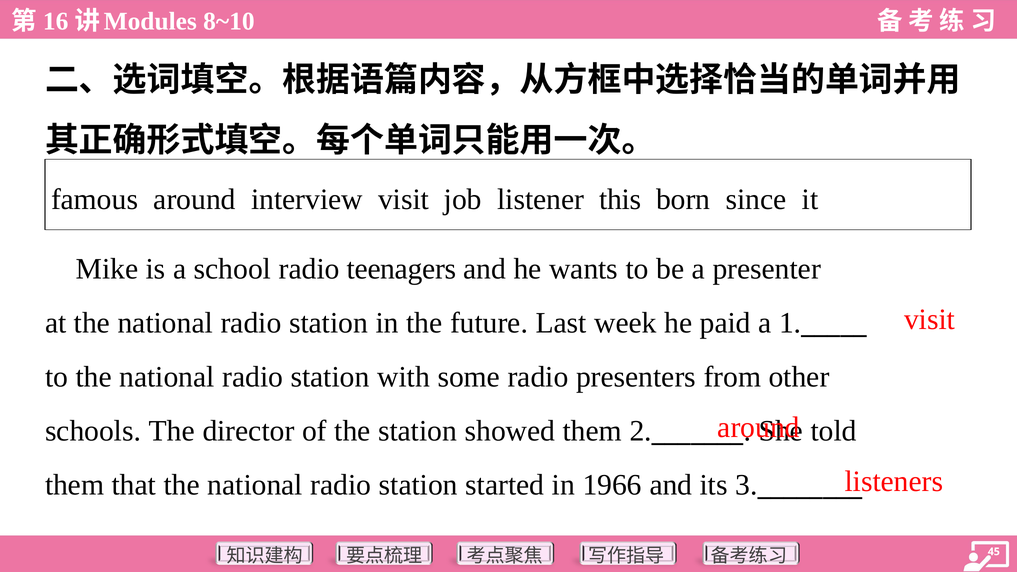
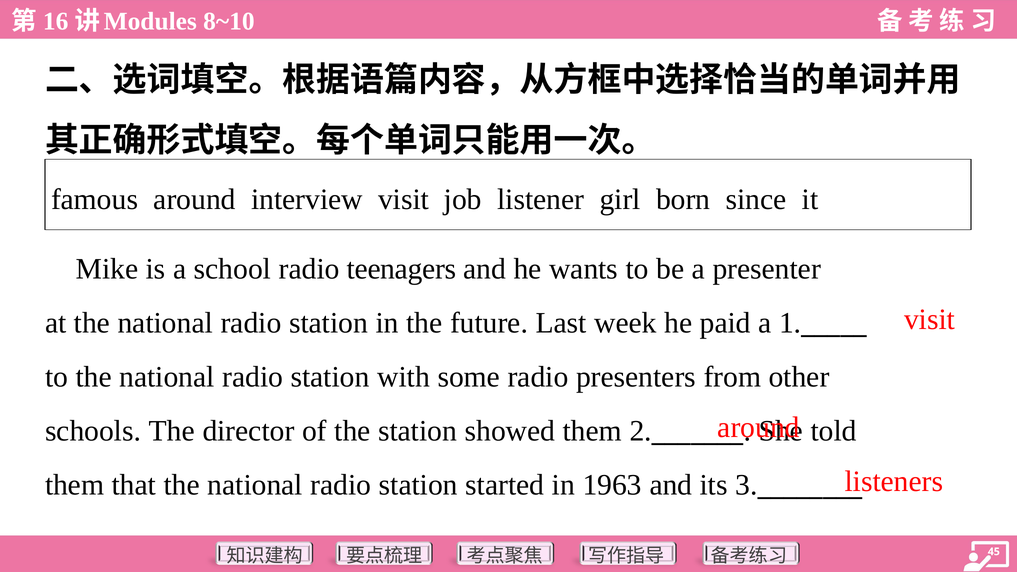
this: this -> girl (620, 199)
1966: 1966 -> 1963 (612, 485)
